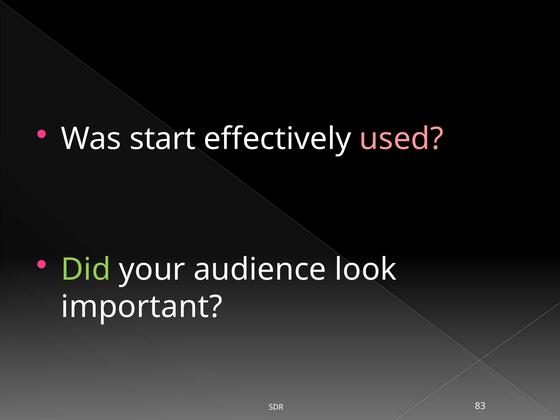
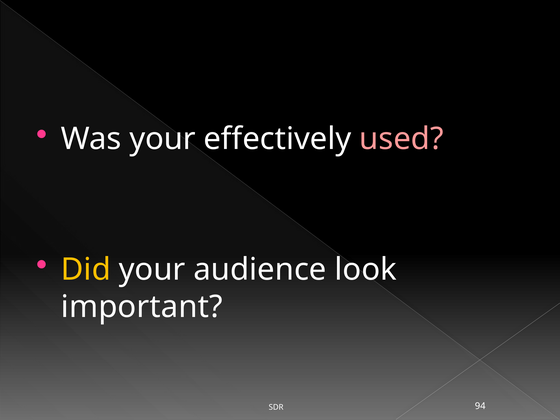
Was start: start -> your (163, 139)
Did colour: light green -> yellow (86, 270)
83: 83 -> 94 (480, 406)
